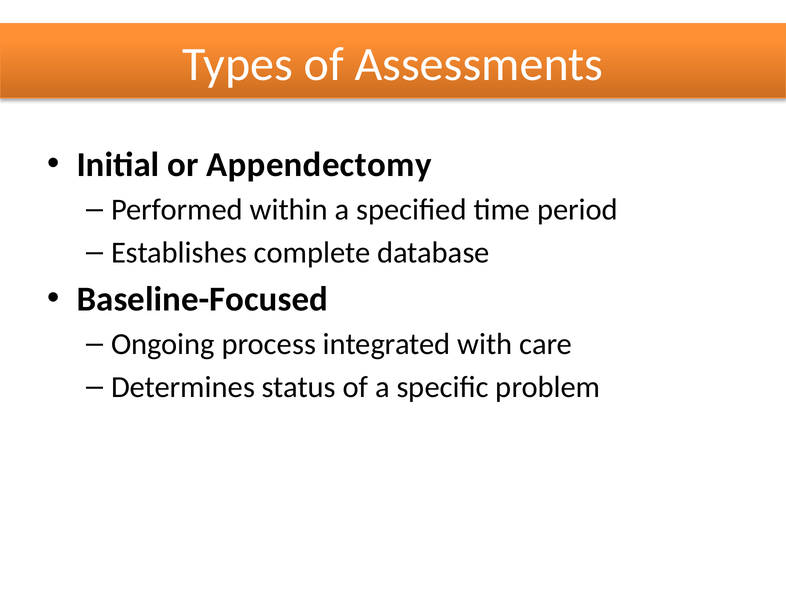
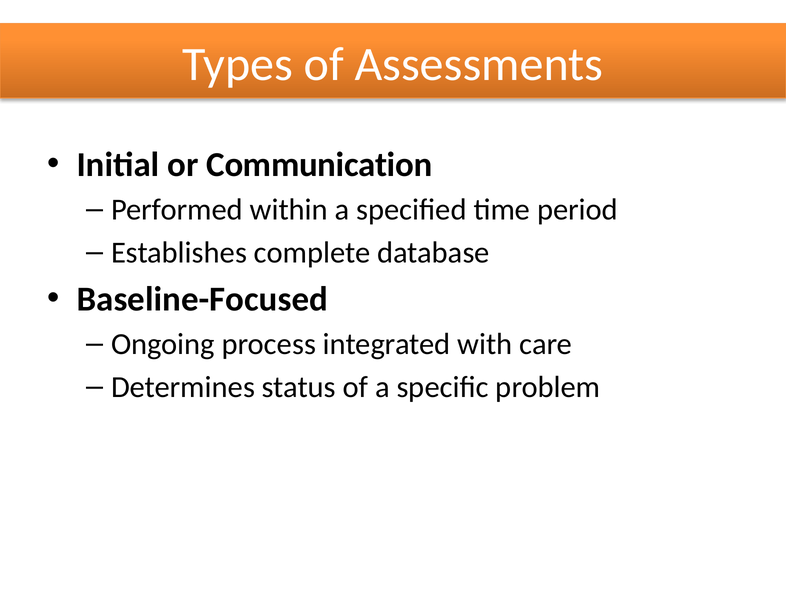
Appendectomy: Appendectomy -> Communication (319, 165)
